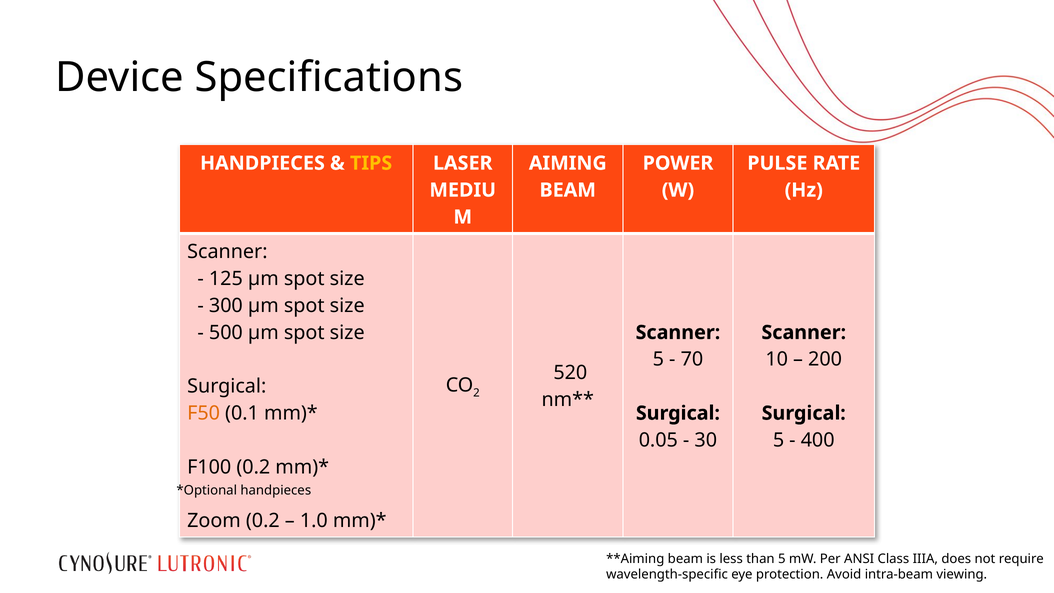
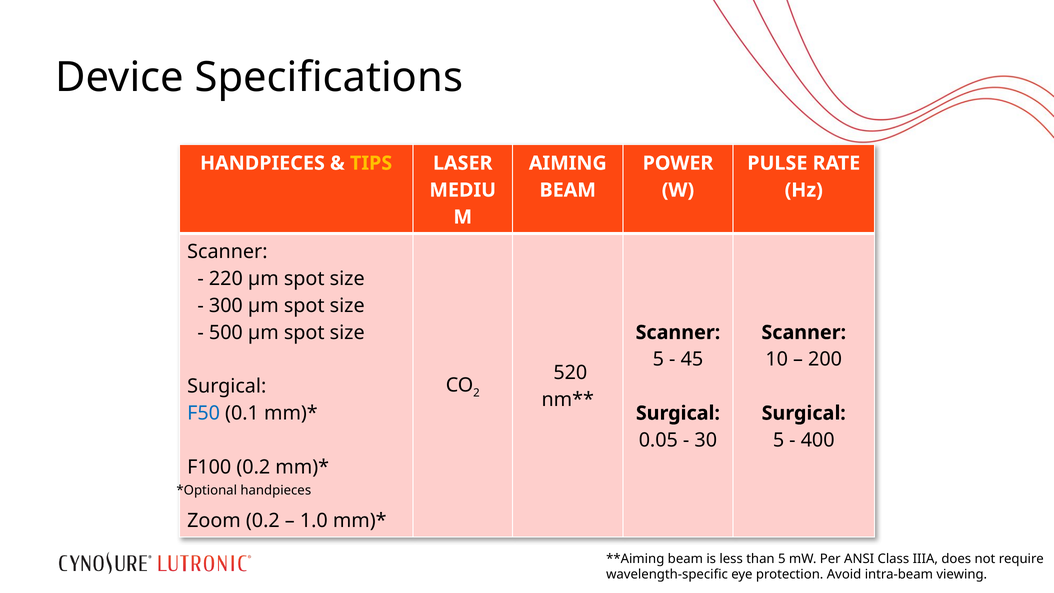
125: 125 -> 220 (226, 279)
70: 70 -> 45 (692, 359)
F50 colour: orange -> blue (204, 413)
